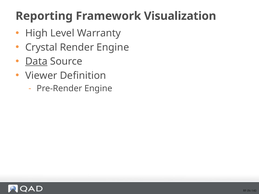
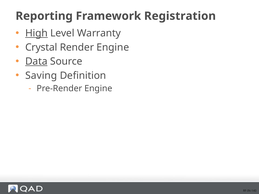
Visualization: Visualization -> Registration (180, 16)
High underline: none -> present (36, 33)
Viewer: Viewer -> Saving (41, 76)
